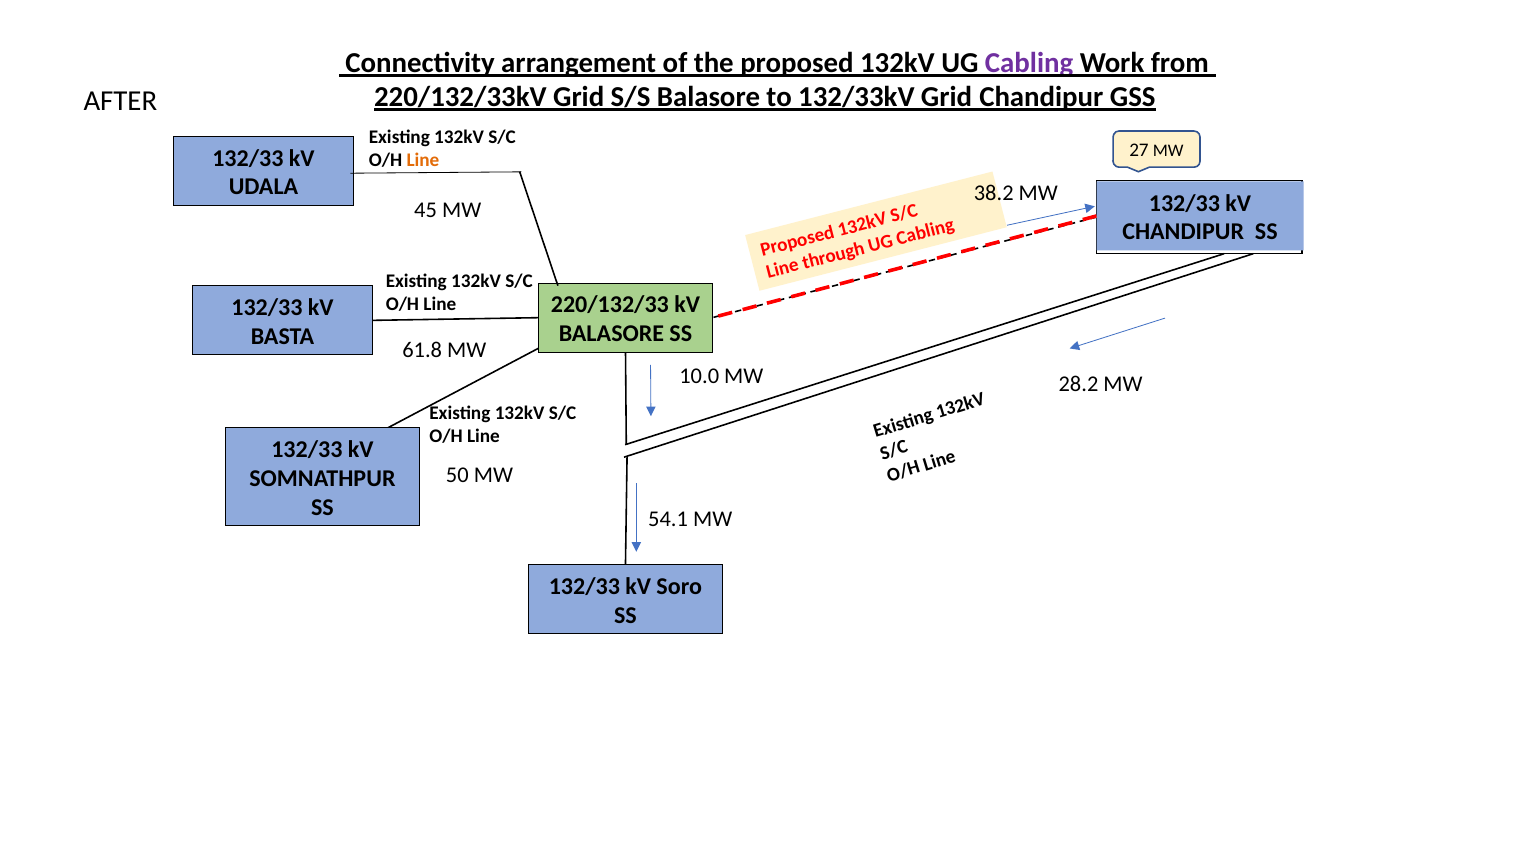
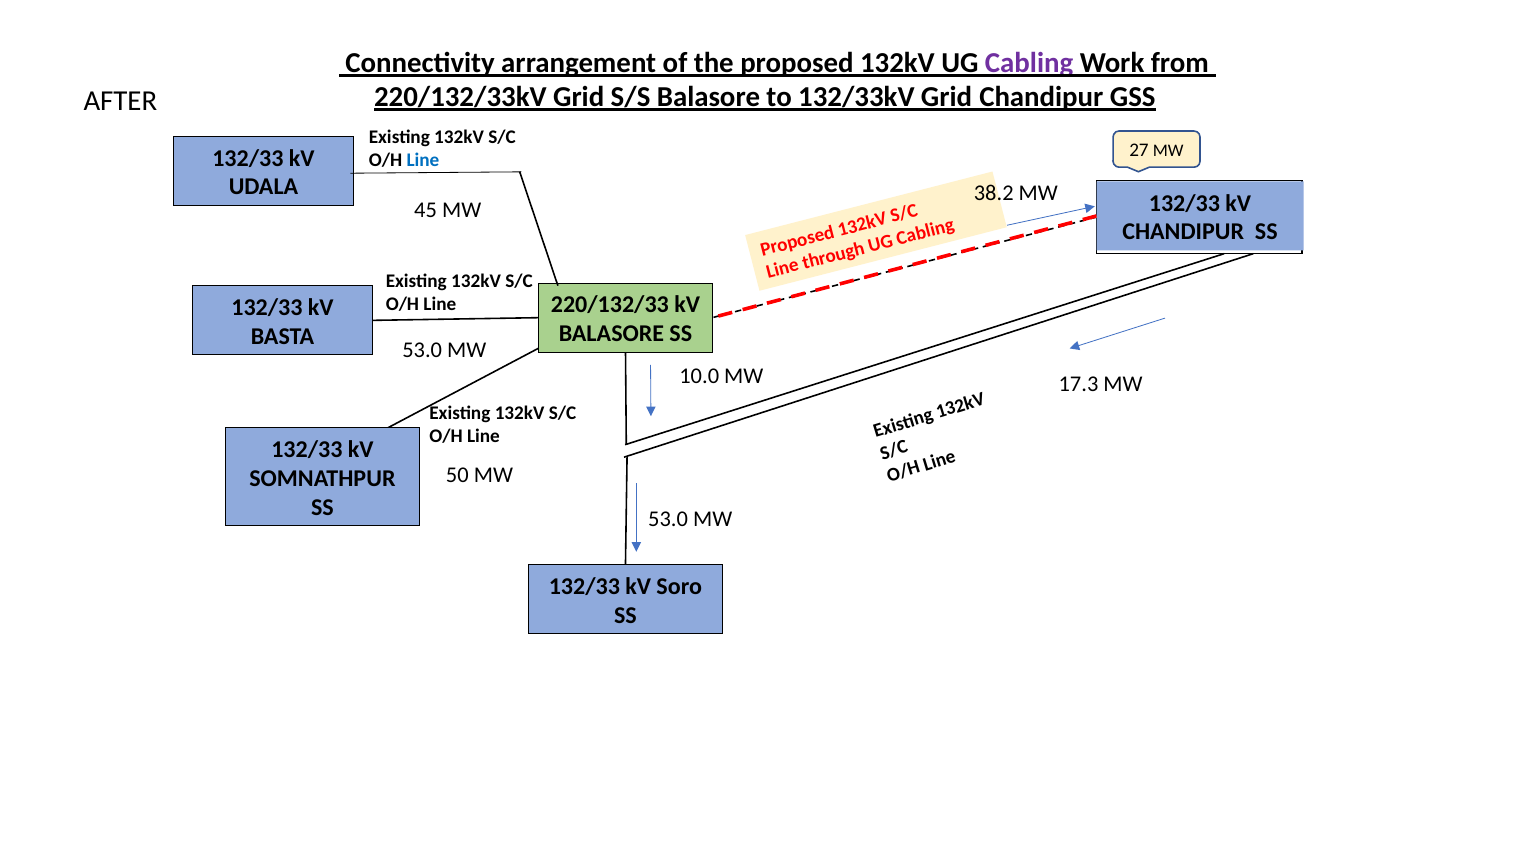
Line colour: orange -> blue (423, 160)
61.8: 61.8 -> 53.0 (422, 350)
28.2: 28.2 -> 17.3 (1078, 384)
54.1: 54.1 -> 53.0 (668, 519)
